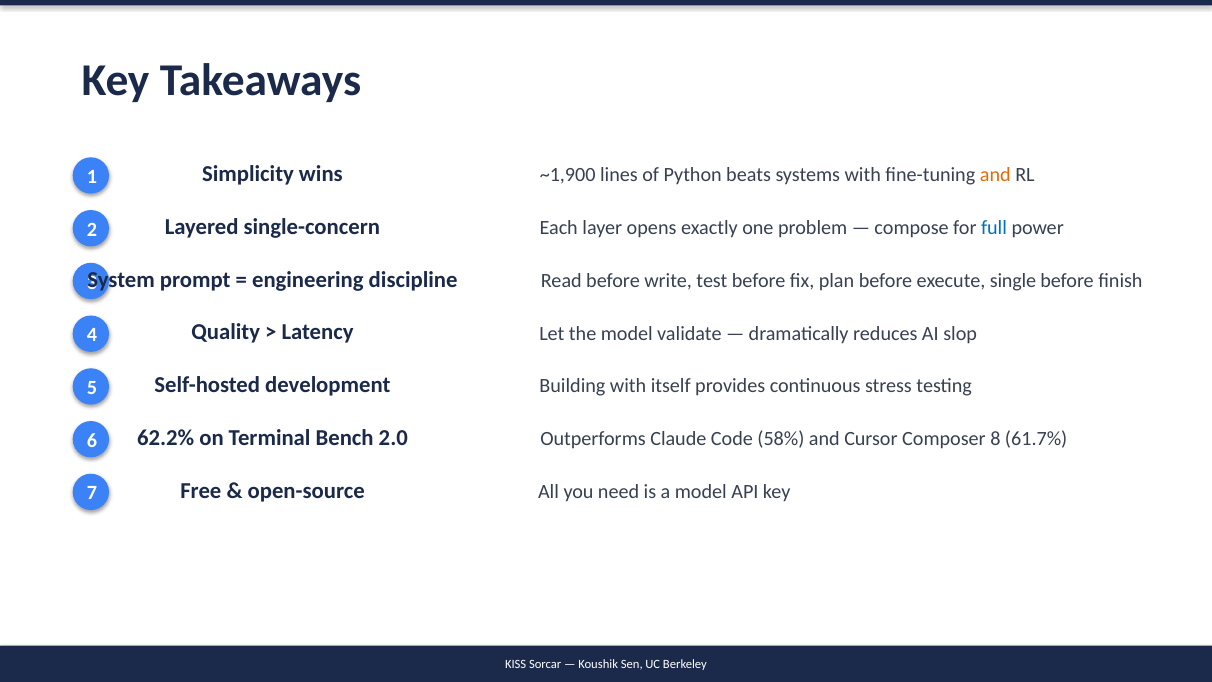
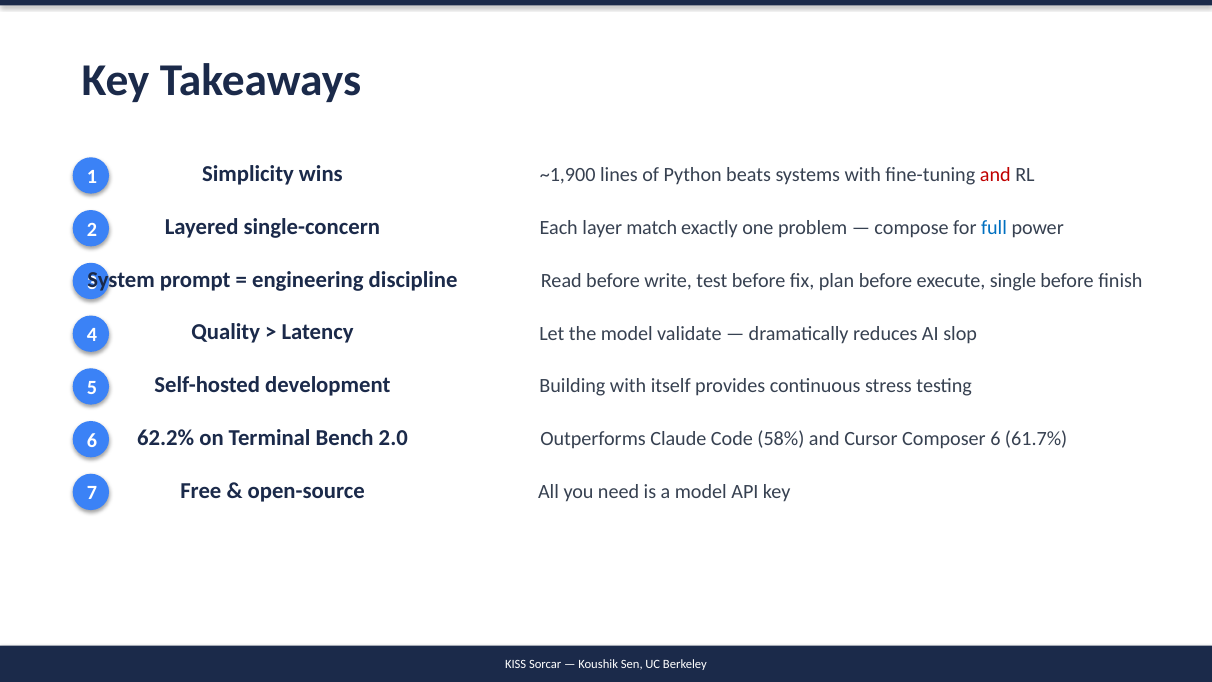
and colour: orange -> red (995, 175)
opens: opens -> match (652, 228)
Composer 8: 8 -> 6 (995, 439)
